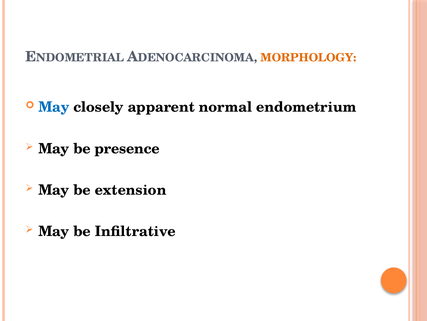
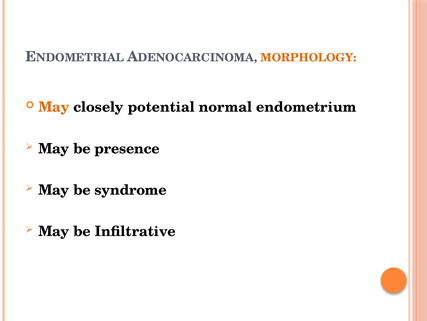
May colour: blue -> orange (54, 107)
apparent: apparent -> potential (161, 107)
extension: extension -> syndrome (131, 190)
